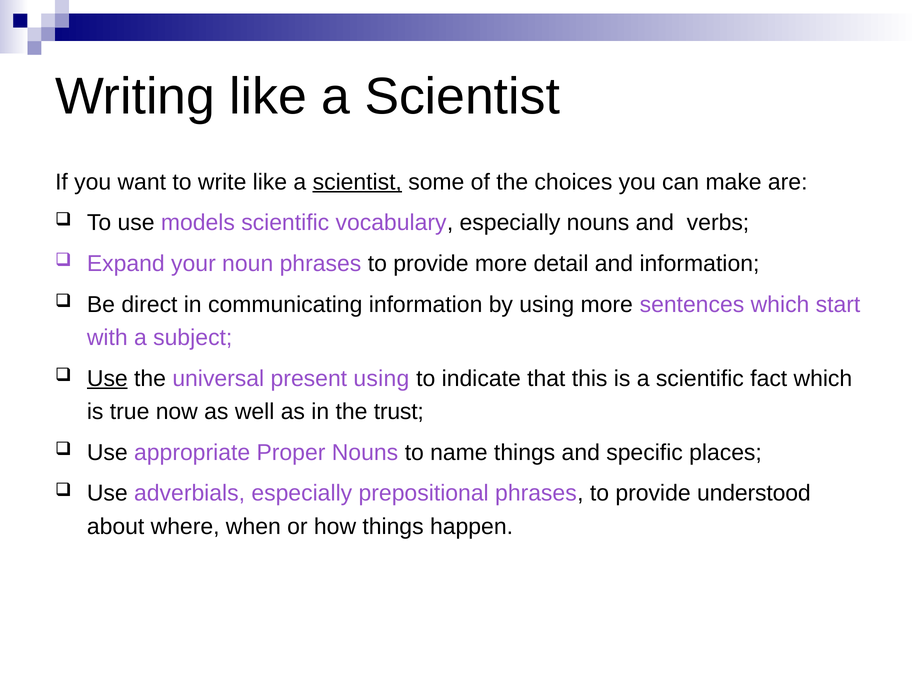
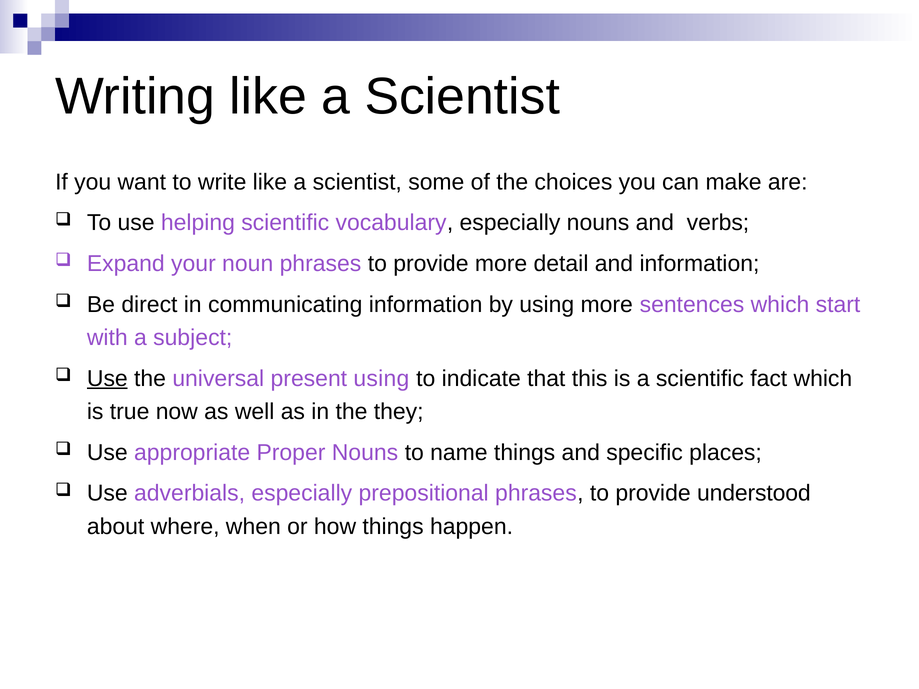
scientist underline: present -> none (357, 182)
models: models -> helping (198, 223)
trust: trust -> they (399, 412)
